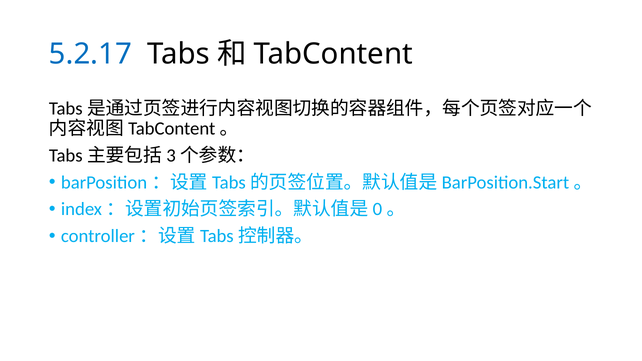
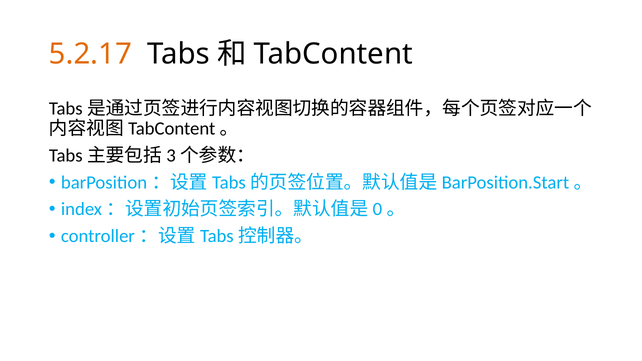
5.2.17 colour: blue -> orange (90, 54)
